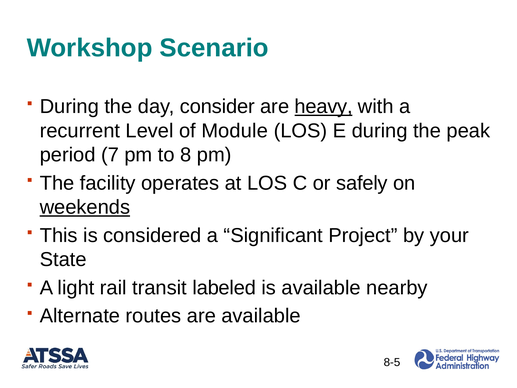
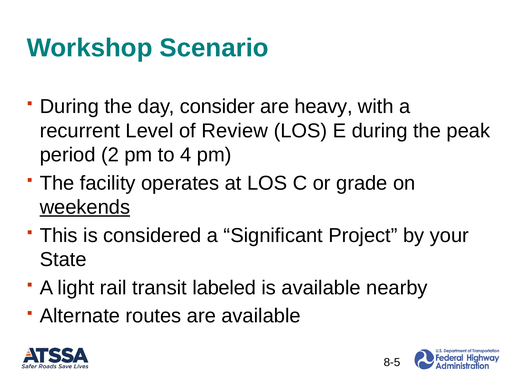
heavy underline: present -> none (324, 107)
Module: Module -> Review (235, 131)
7: 7 -> 2 (110, 155)
8: 8 -> 4 (186, 155)
safely: safely -> grade (362, 183)
